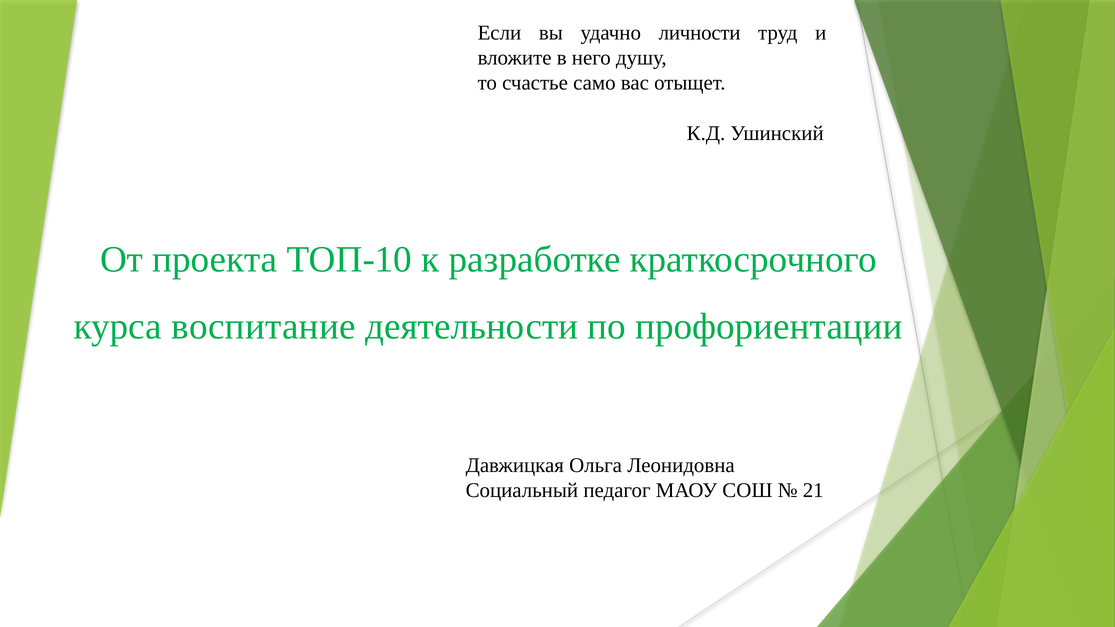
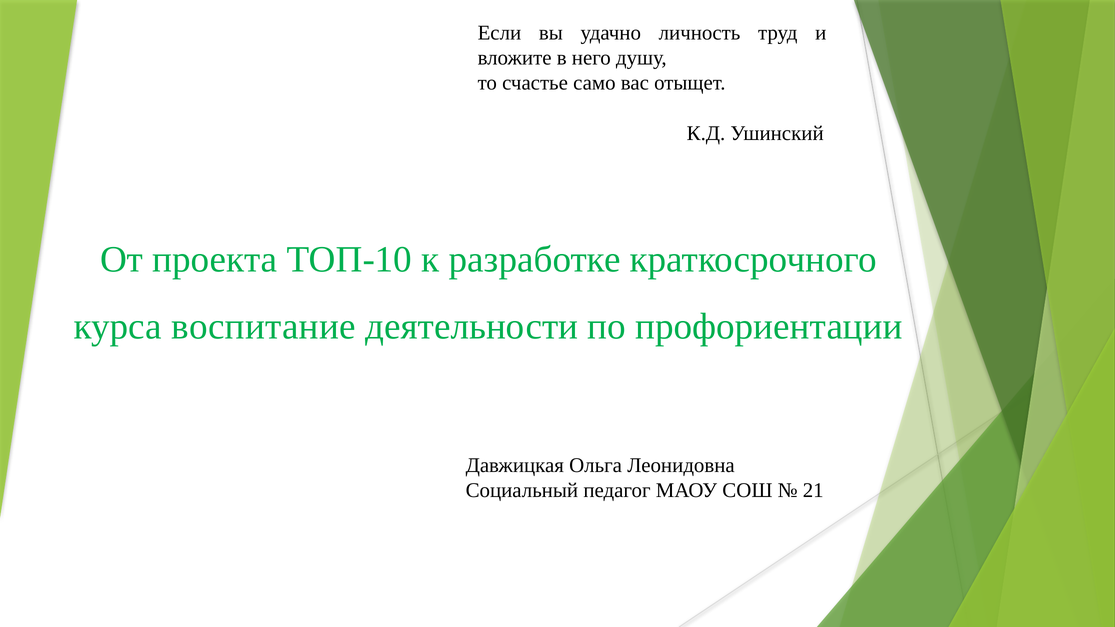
личности: личности -> личность (700, 33)
